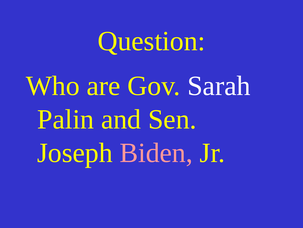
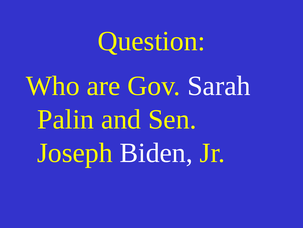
Biden colour: pink -> white (156, 152)
